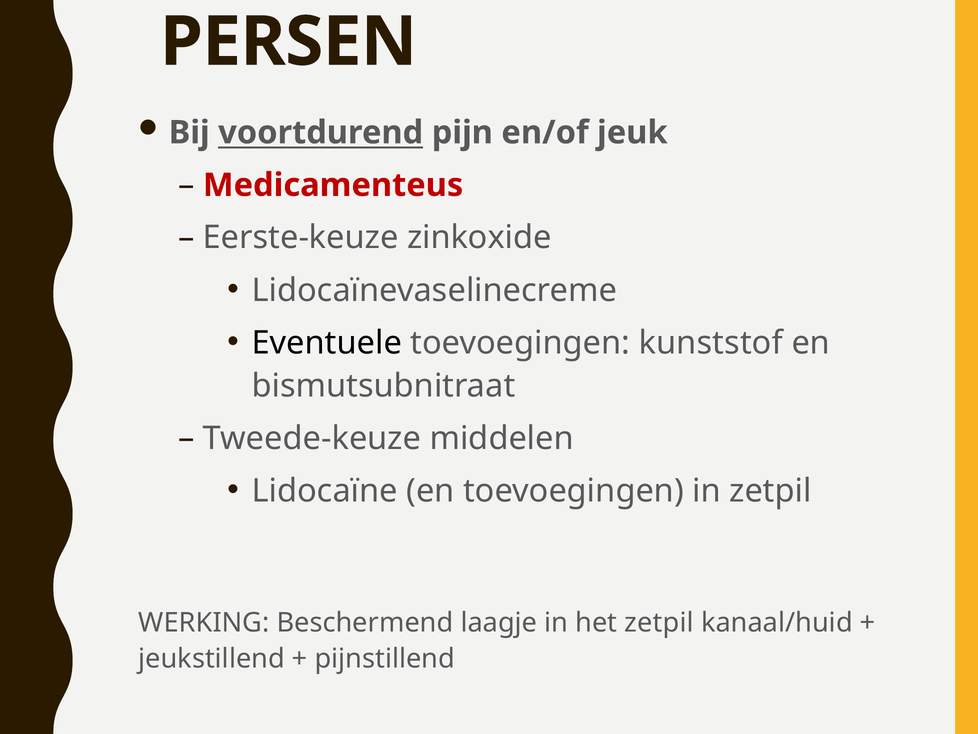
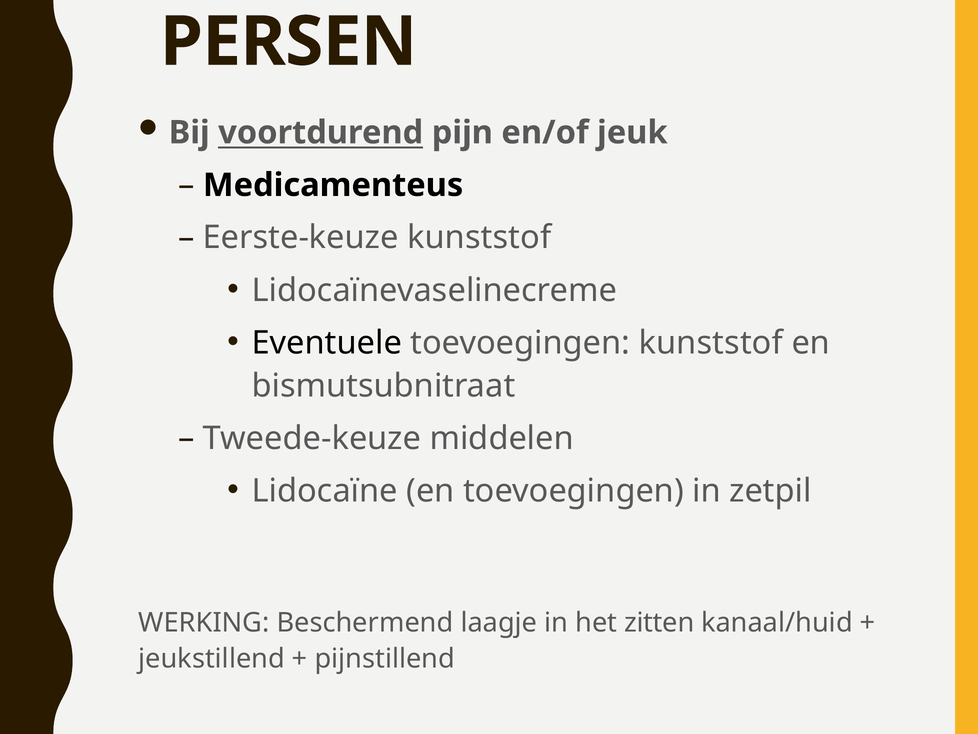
Medicamenteus colour: red -> black (333, 185)
Eerste-keuze zinkoxide: zinkoxide -> kunststof (479, 238)
het zetpil: zetpil -> zitten (659, 622)
